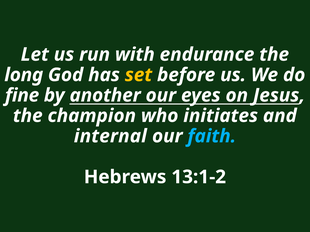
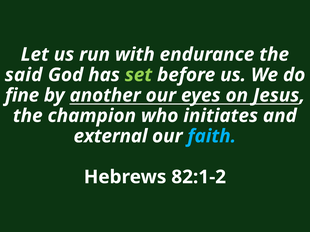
long: long -> said (24, 75)
set colour: yellow -> light green (138, 75)
internal: internal -> external (111, 136)
13:1-2: 13:1-2 -> 82:1-2 (199, 177)
